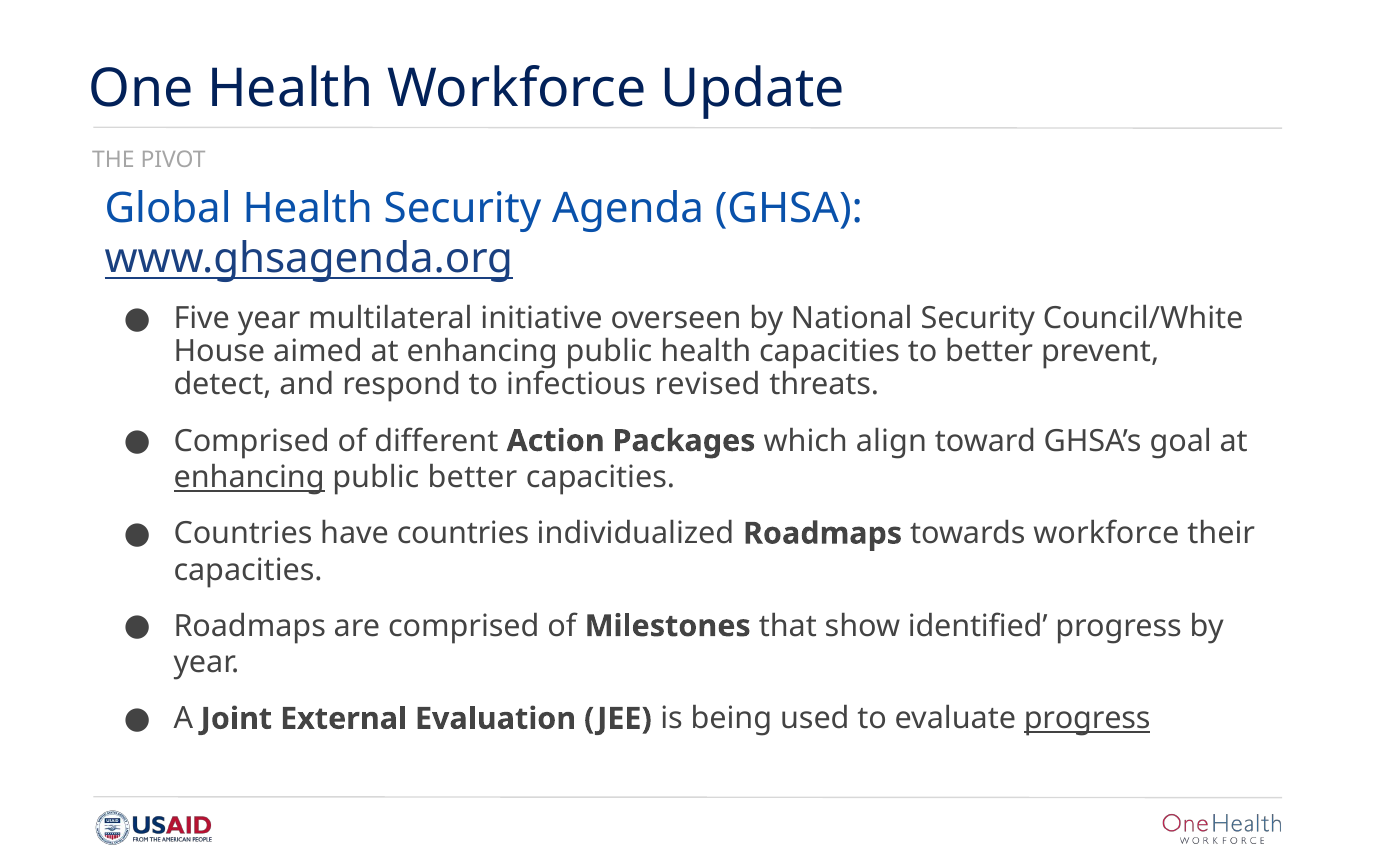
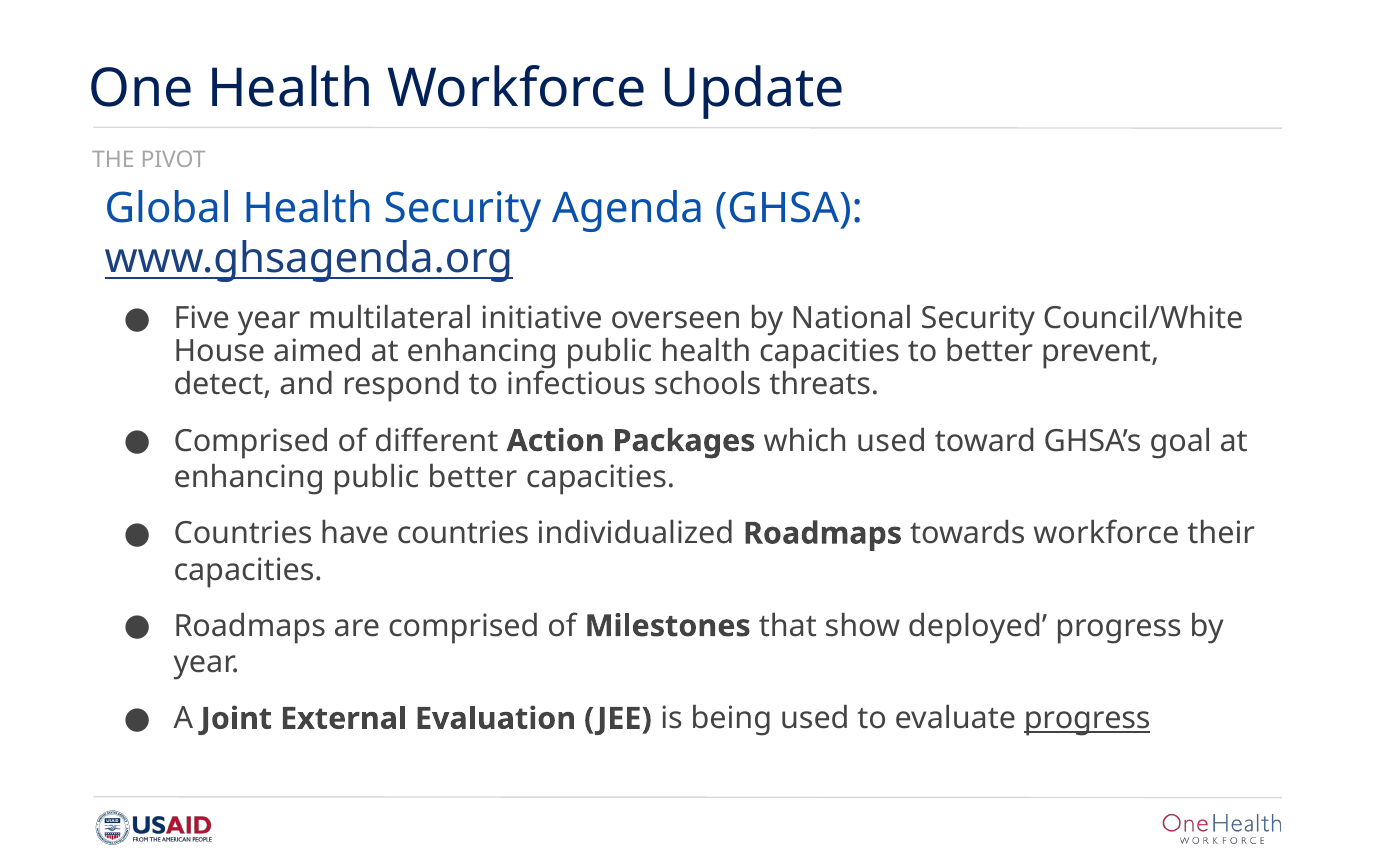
revised: revised -> schools (708, 385)
which align: align -> used (891, 441)
enhancing underline: present -> none (249, 478)
identified: identified -> deployed (978, 626)
